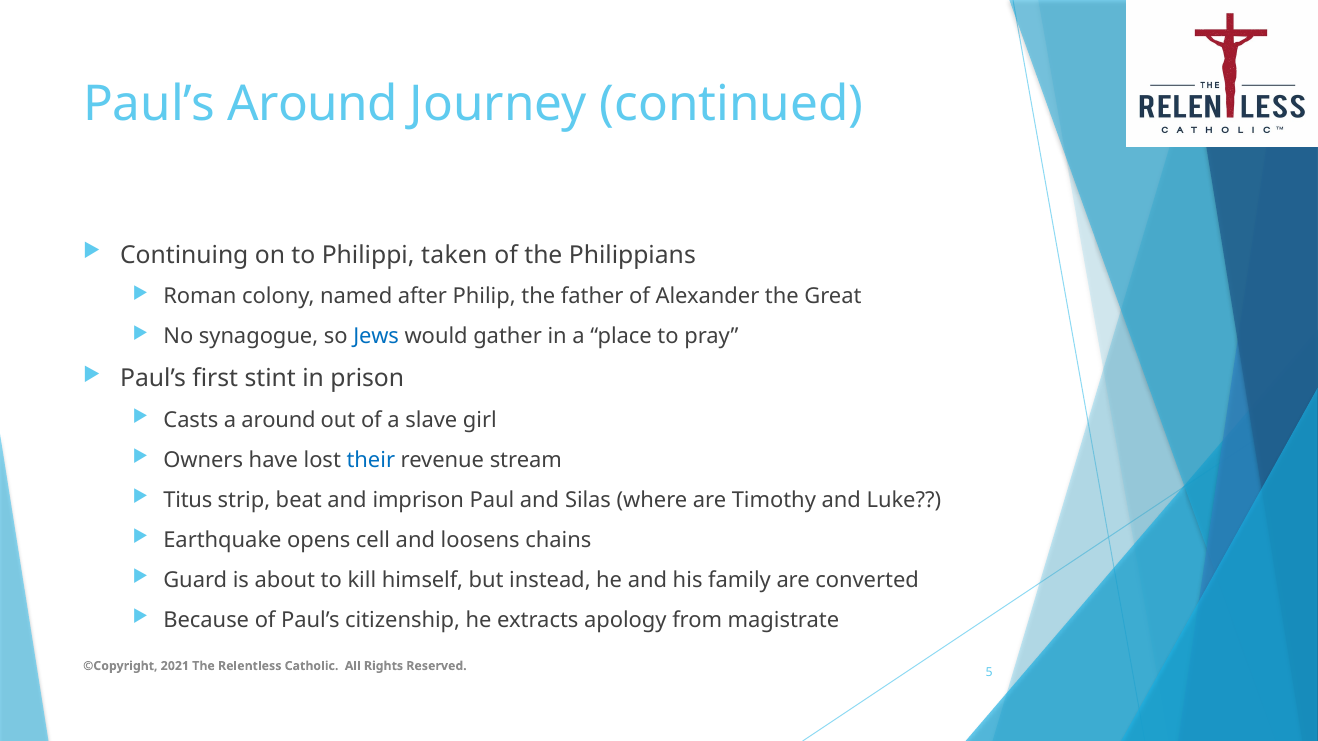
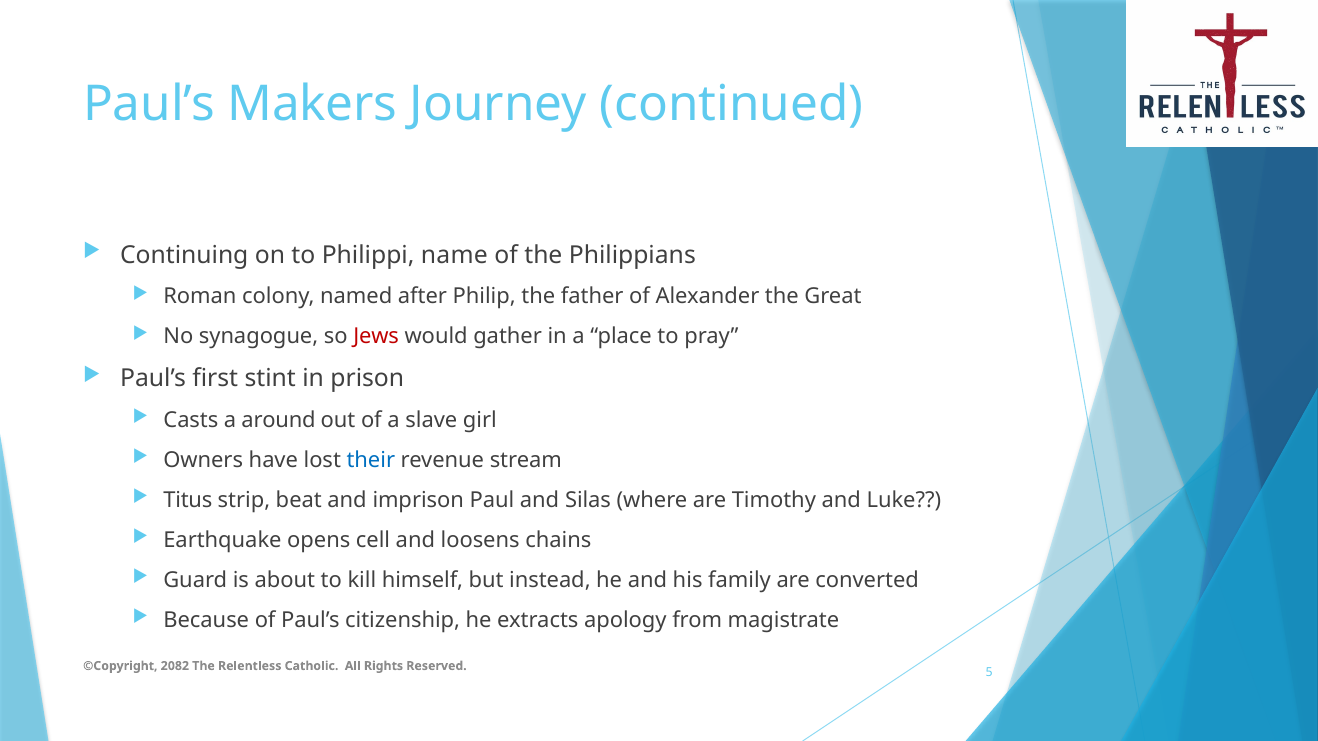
Paul’s Around: Around -> Makers (312, 104)
taken: taken -> name (454, 255)
Jews colour: blue -> red (376, 337)
2021: 2021 -> 2082 (175, 666)
